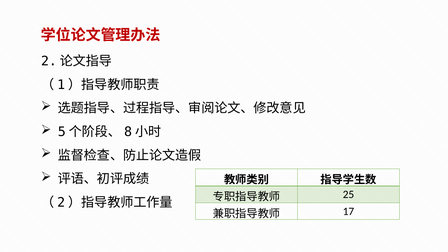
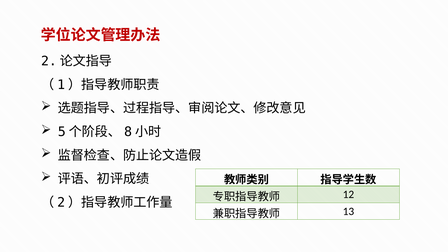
25: 25 -> 12 (348, 195)
17: 17 -> 13 (348, 211)
